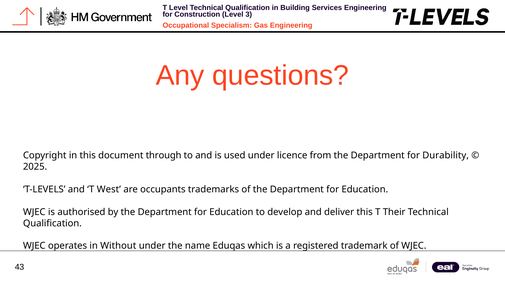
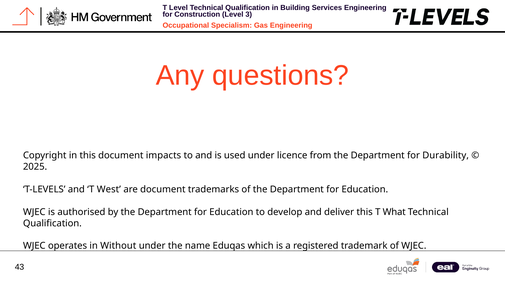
through: through -> impacts (164, 156)
are occupants: occupants -> document (163, 189)
Their: Their -> What (394, 212)
